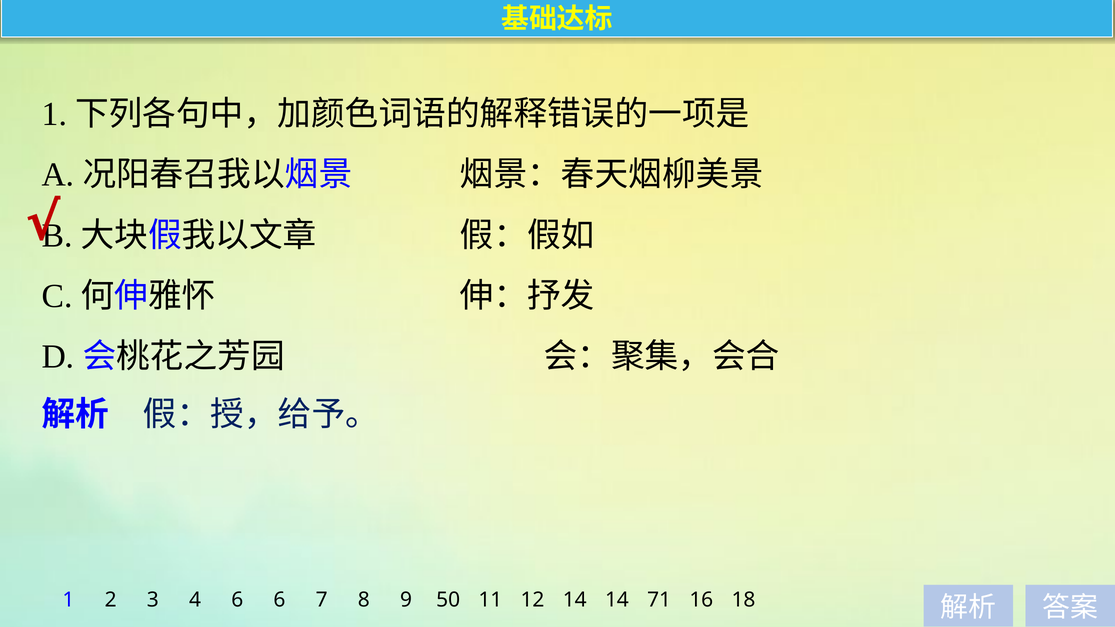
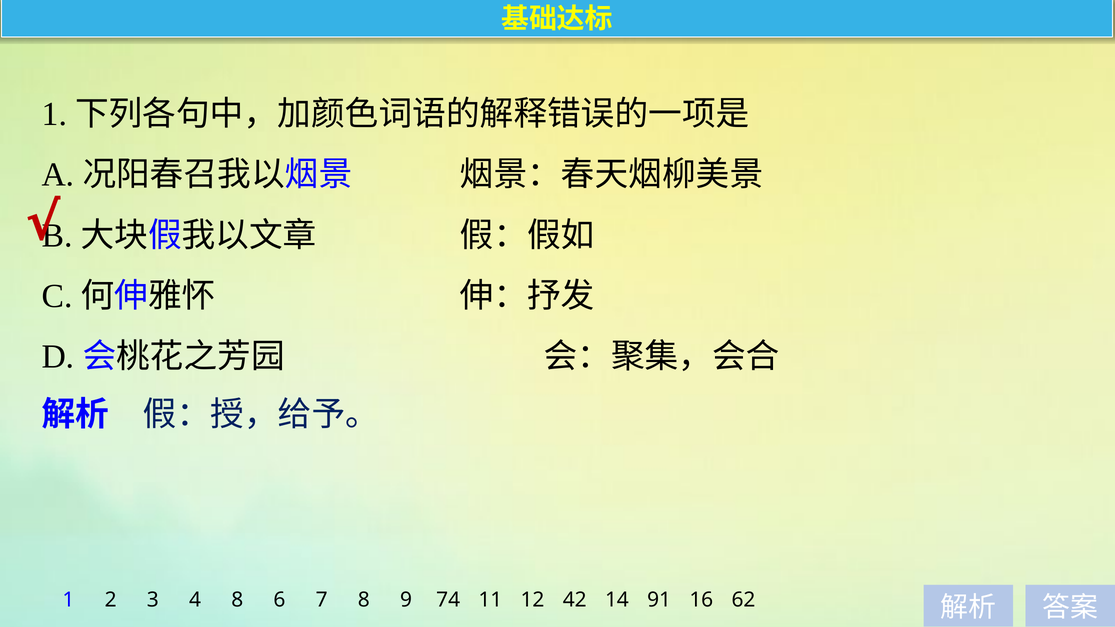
4 6: 6 -> 8 (237, 600)
50: 50 -> 74 (448, 600)
12 14: 14 -> 42 (575, 600)
71: 71 -> 91 (659, 600)
18: 18 -> 62 (744, 600)
